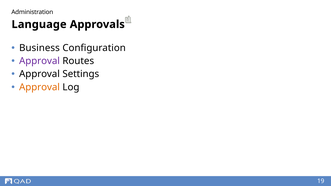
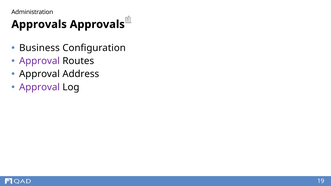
Language: Language -> Approvals (39, 24)
Settings: Settings -> Address (81, 74)
Approval colour: orange -> purple (40, 87)
